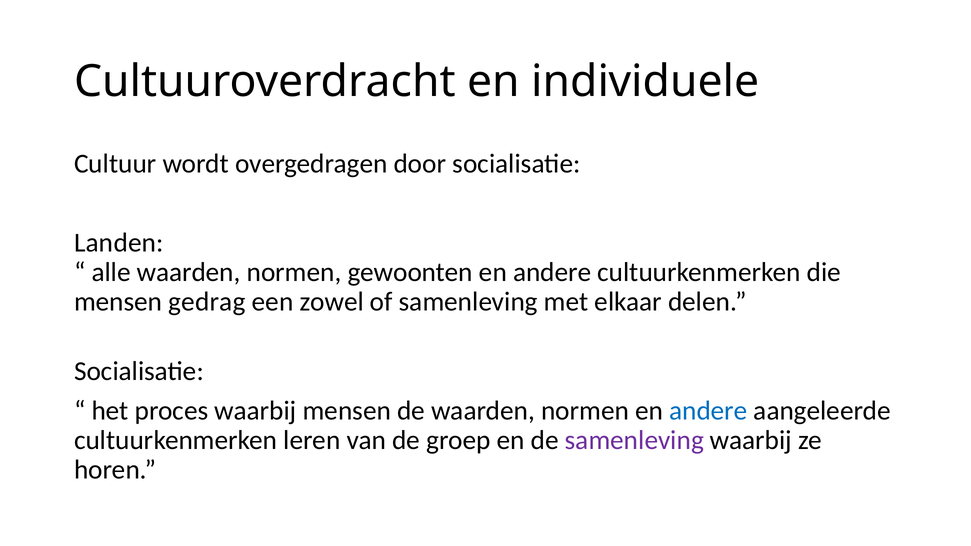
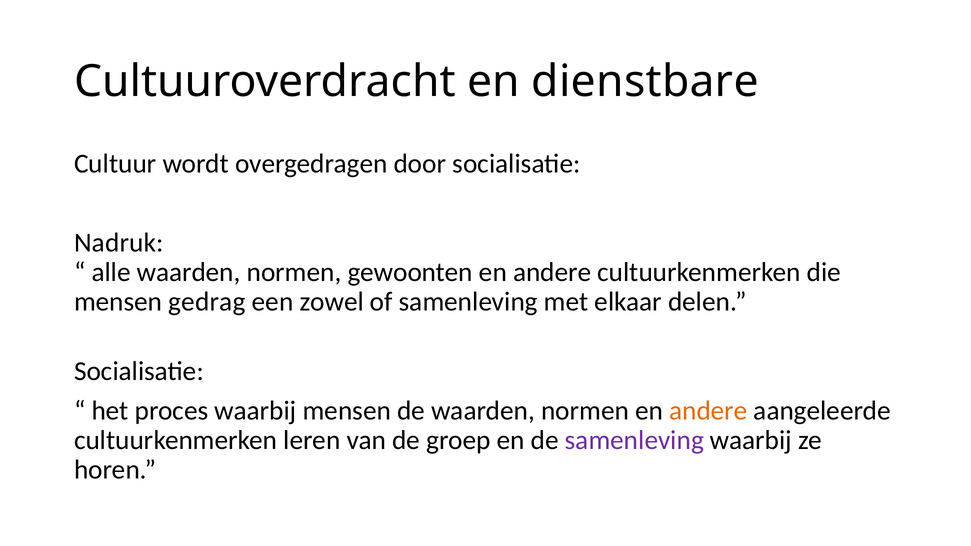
individuele: individuele -> dienstbare (645, 82)
Landen: Landen -> Nadruk (119, 243)
andere colour: blue -> orange (708, 411)
